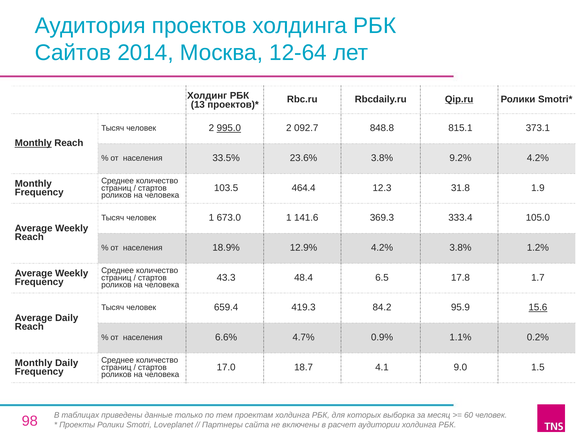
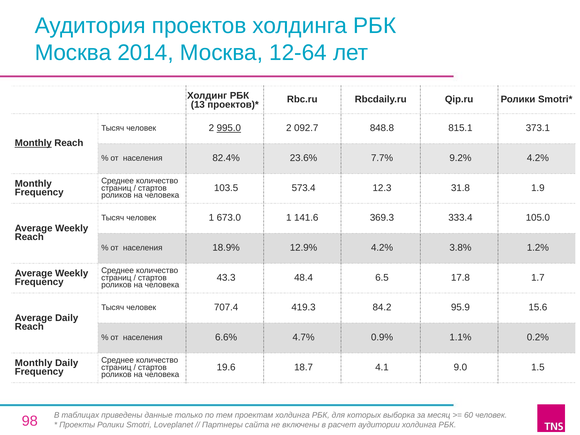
Сайтов: Сайтов -> Москва (73, 53)
Qip.ru underline: present -> none (459, 99)
33.5%: 33.5% -> 82.4% (226, 158)
23.6% 3.8%: 3.8% -> 7.7% (382, 158)
464.4: 464.4 -> 573.4 (304, 188)
659.4: 659.4 -> 707.4 (226, 307)
15.6 underline: present -> none (538, 307)
17.0: 17.0 -> 19.6 (226, 367)
